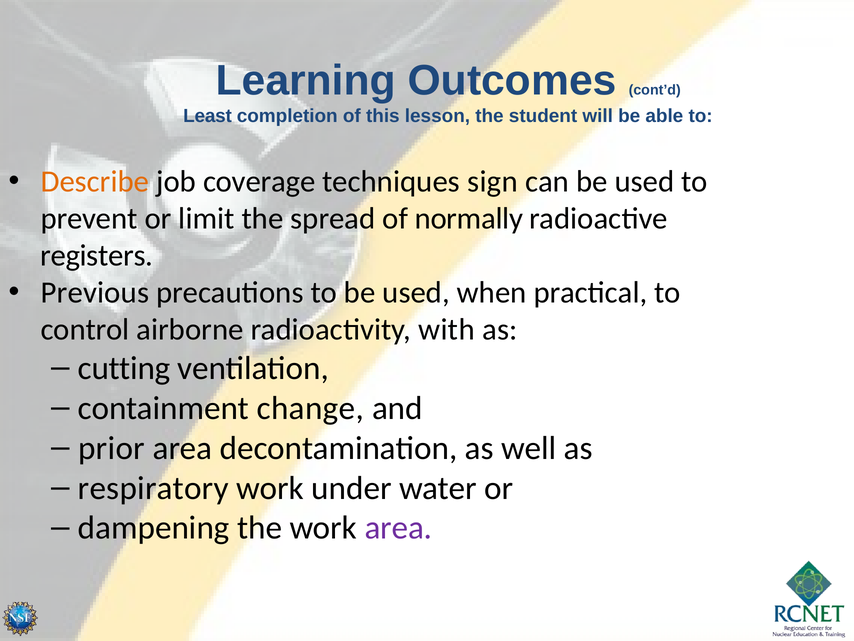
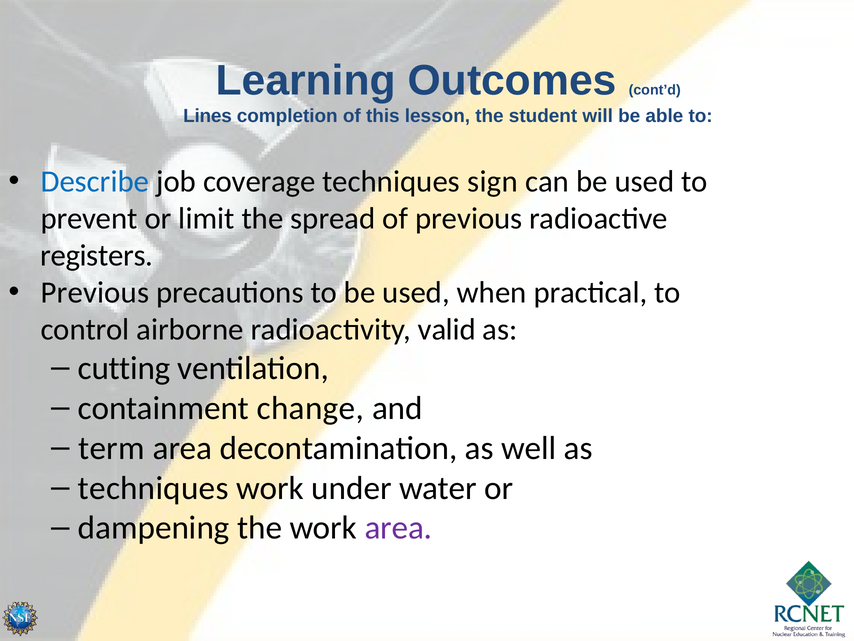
Least: Least -> Lines (208, 116)
Describe colour: orange -> blue (95, 182)
of normally: normally -> previous (469, 218)
with: with -> valid (447, 329)
prior: prior -> term (112, 448)
respiratory: respiratory -> techniques (153, 488)
